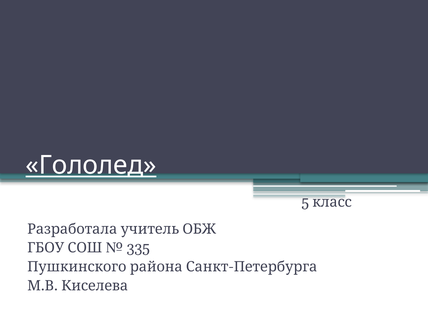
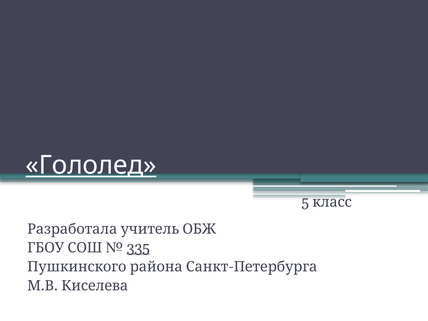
335 underline: none -> present (138, 248)
